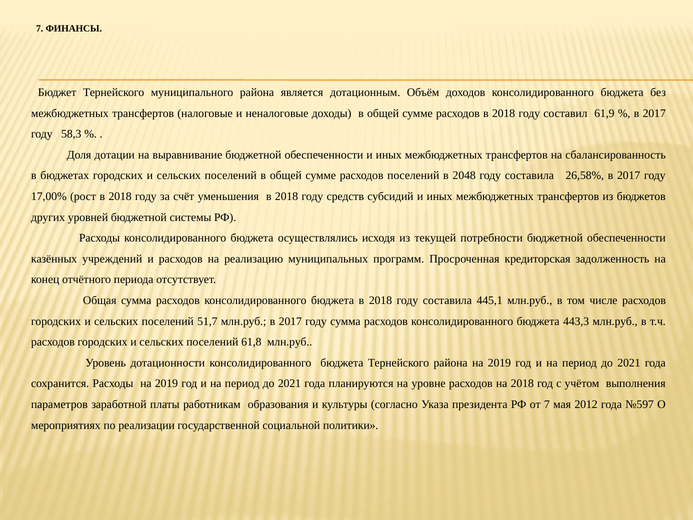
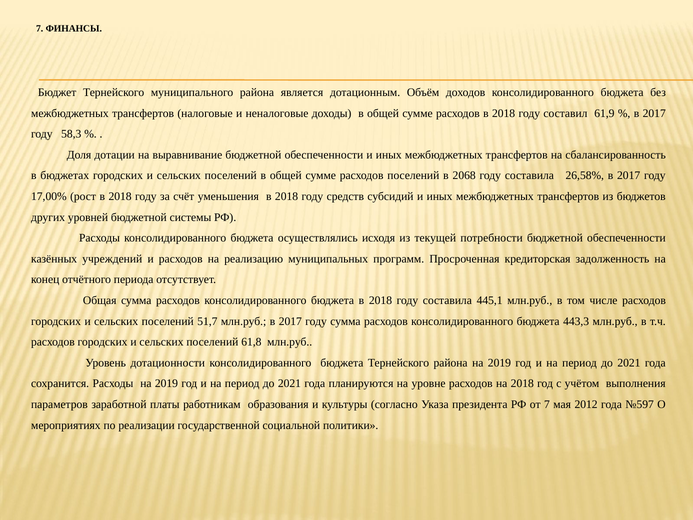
2048: 2048 -> 2068 (464, 176)
